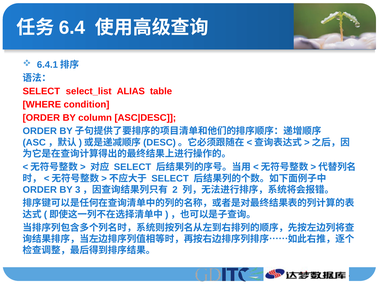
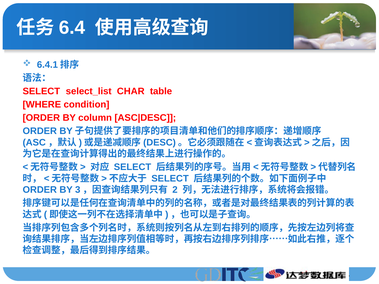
ALIAS: ALIAS -> CHAR (131, 91)
